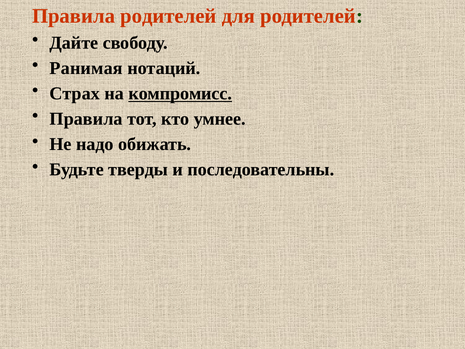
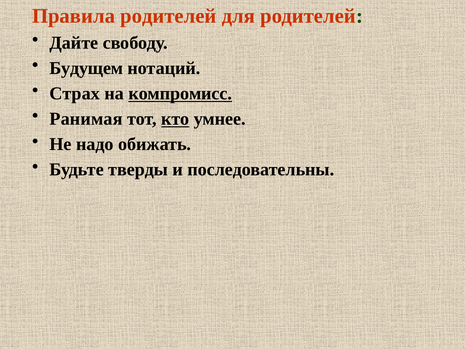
Ранимая: Ранимая -> Будущем (86, 68)
Правила: Правила -> Ранимая (86, 119)
кто underline: none -> present (175, 119)
